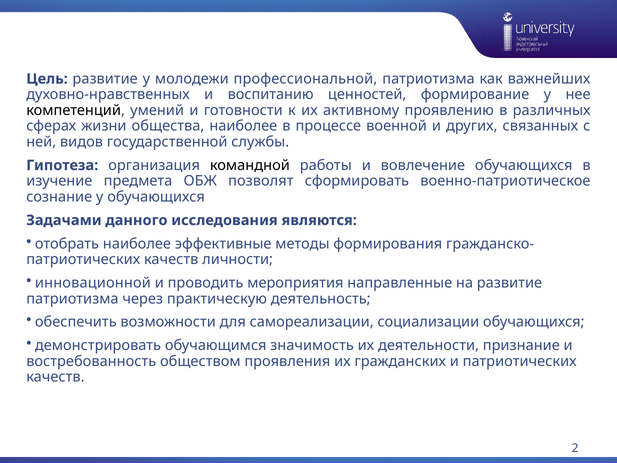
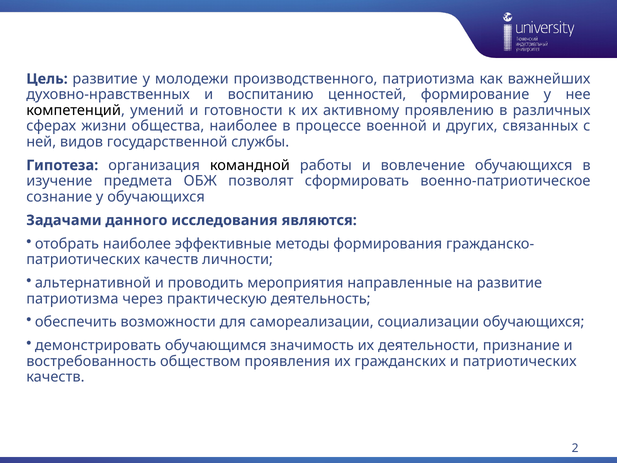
профессиональной: профессиональной -> производственного (305, 79)
инновационной: инновационной -> альтернативной (93, 283)
